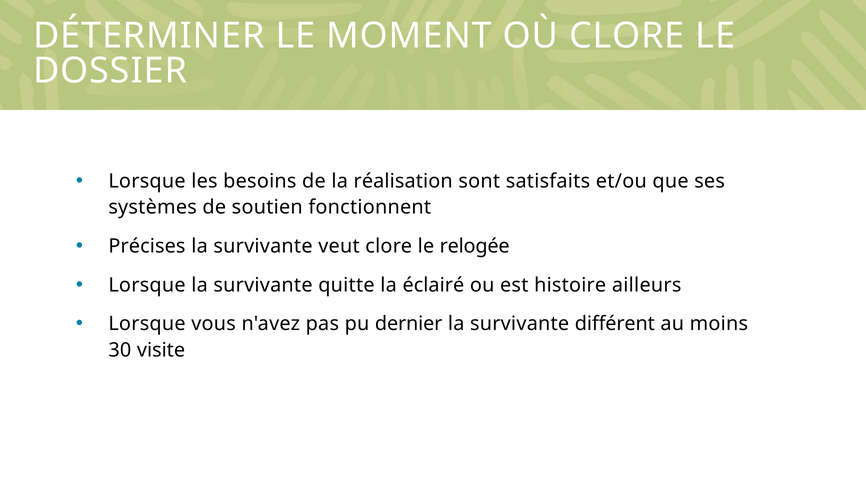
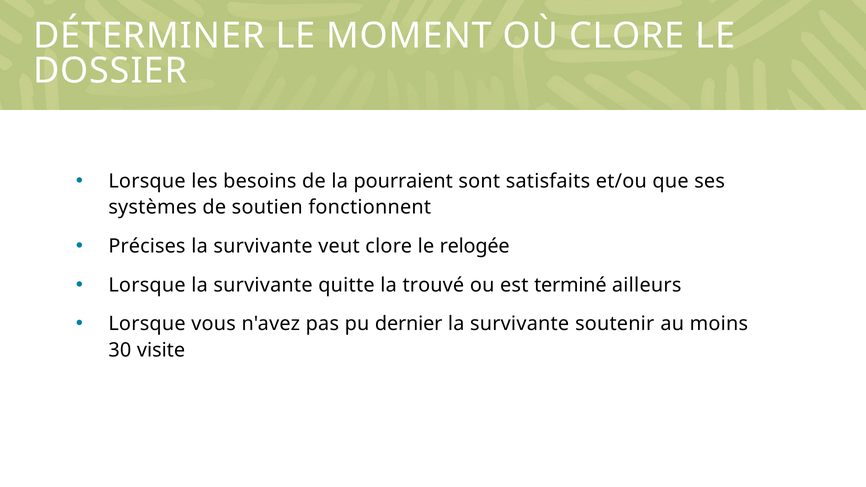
réalisation: réalisation -> pourraient (403, 181)
éclairé: éclairé -> trouvé (433, 285)
histoire: histoire -> terminé (570, 285)
différent: différent -> soutenir (615, 324)
